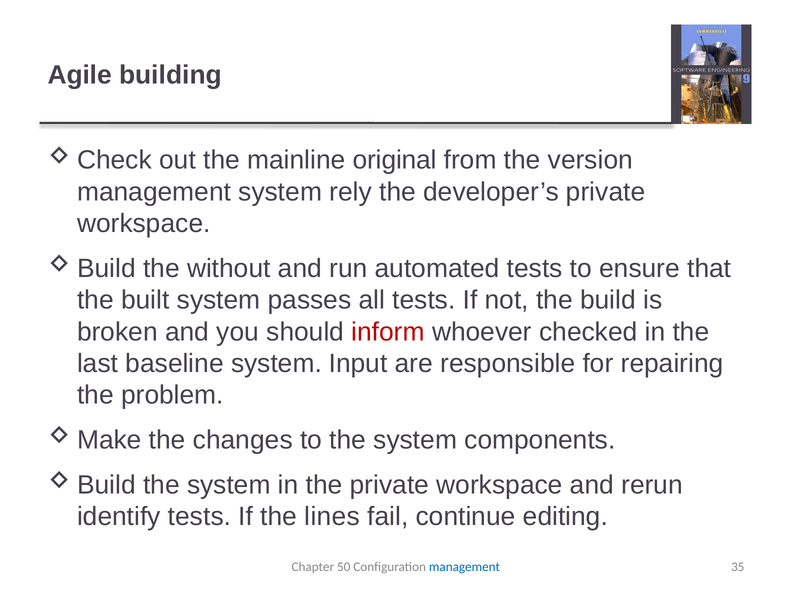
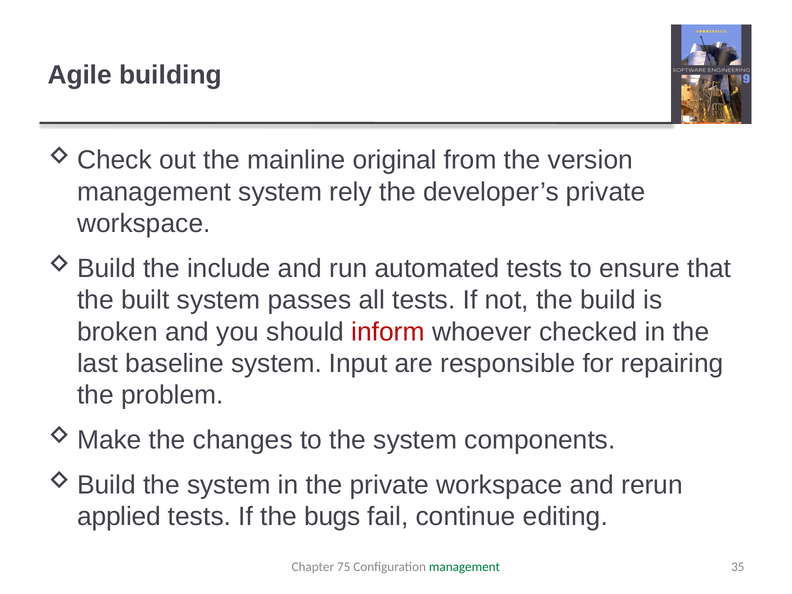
without: without -> include (229, 268)
identify: identify -> applied (119, 517)
lines: lines -> bugs (332, 517)
50: 50 -> 75 (344, 567)
management colour: blue -> green (464, 567)
